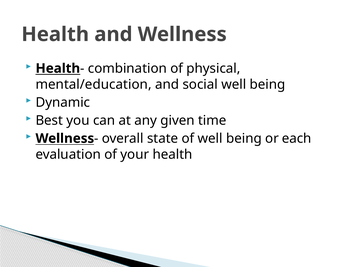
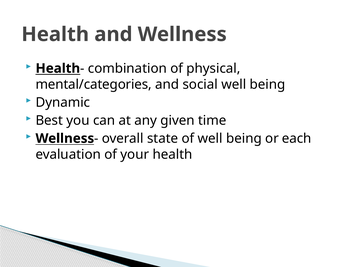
mental/education: mental/education -> mental/categories (94, 84)
